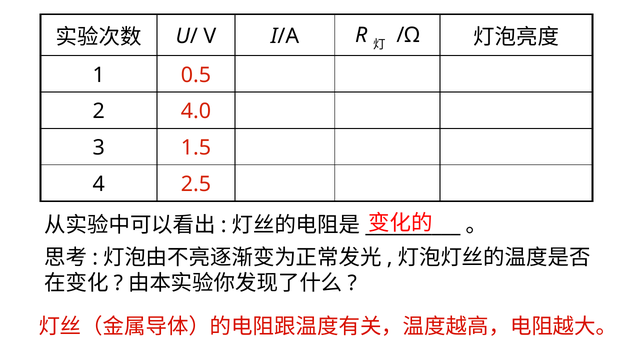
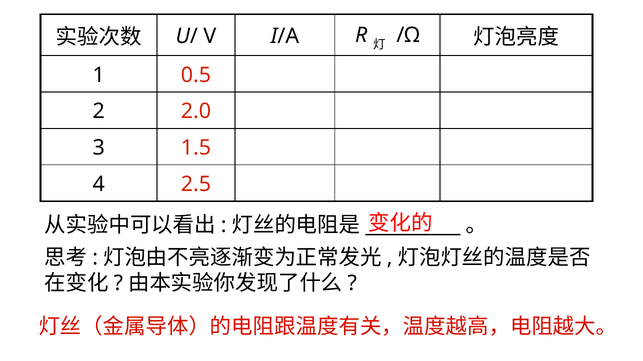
4.0: 4.0 -> 2.0 (196, 112)
